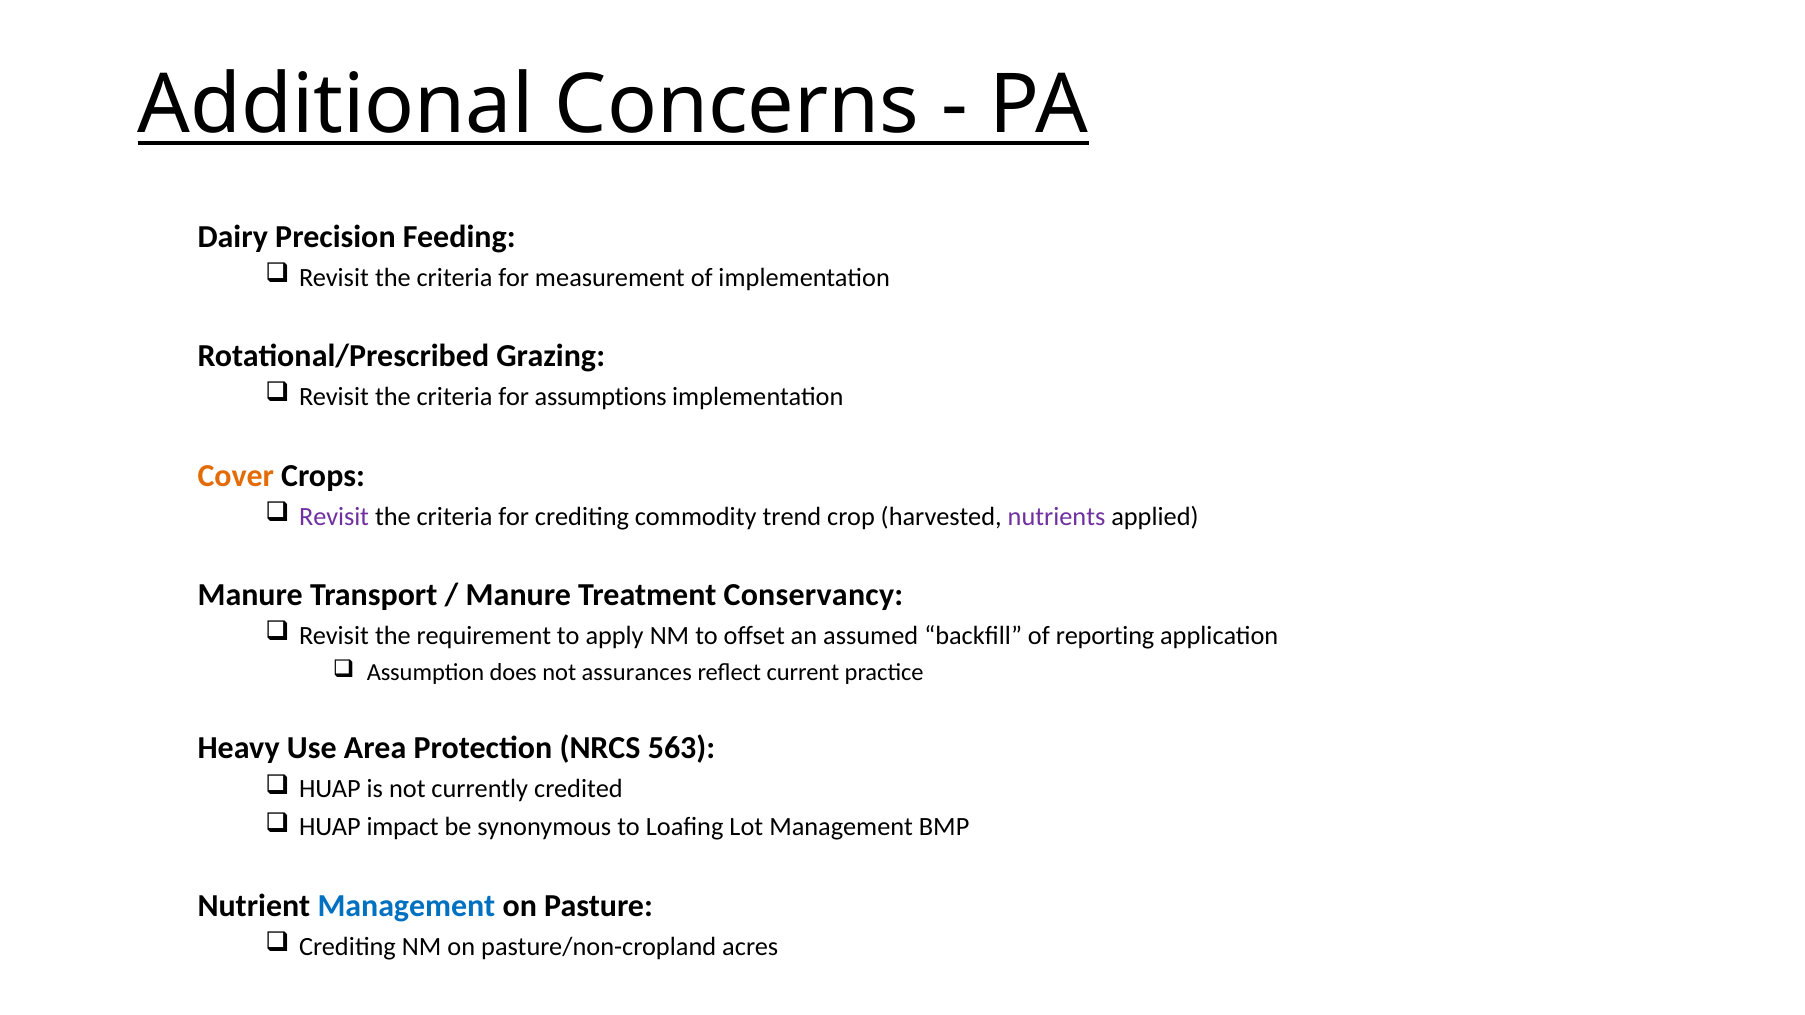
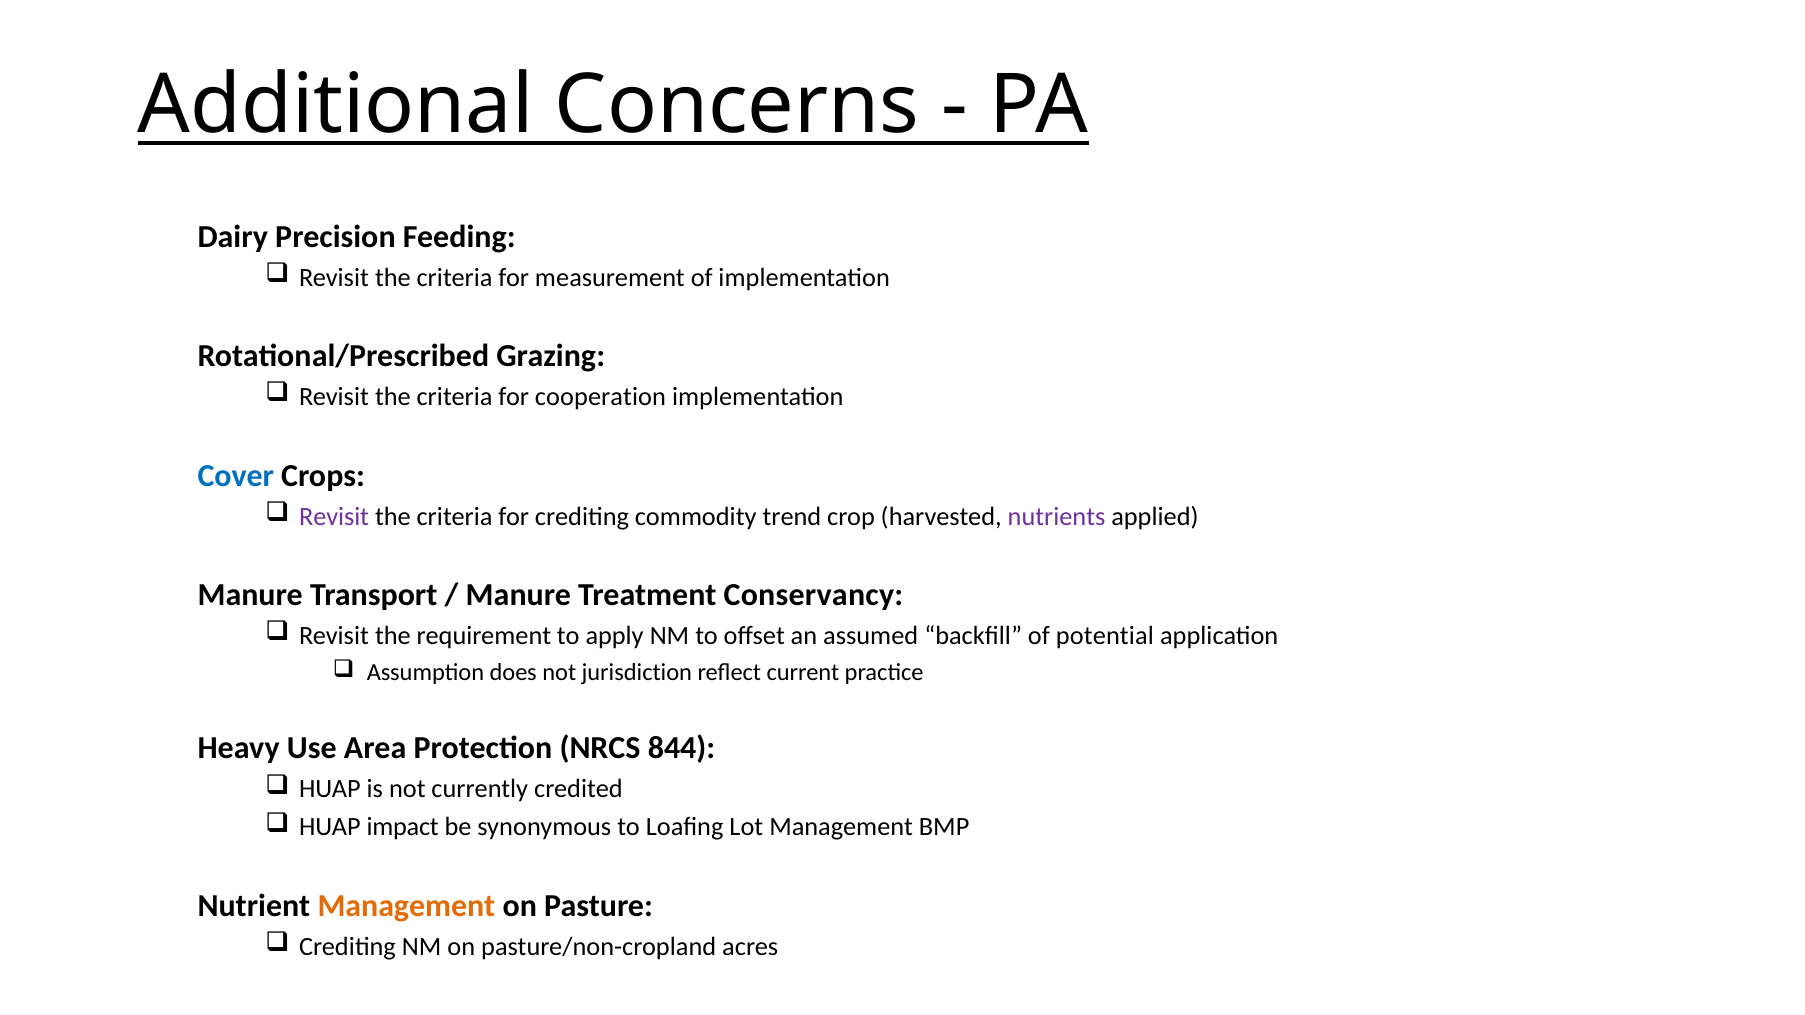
assumptions: assumptions -> cooperation (600, 397)
Cover colour: orange -> blue (236, 476)
reporting: reporting -> potential (1105, 636)
assurances: assurances -> jurisdiction (637, 673)
563: 563 -> 844 (682, 748)
Management colour: blue -> orange (406, 906)
